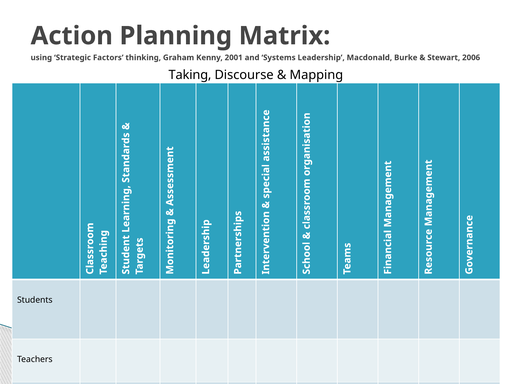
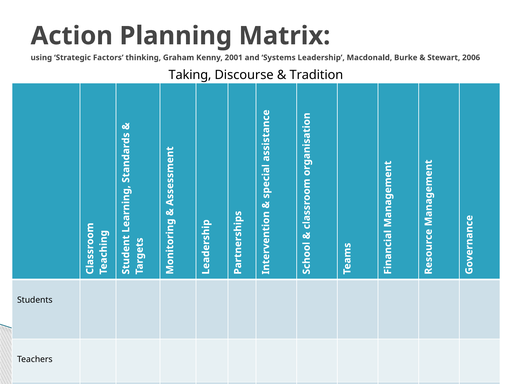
Mapping: Mapping -> Tradition (316, 75)
